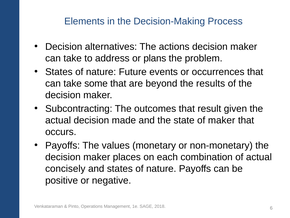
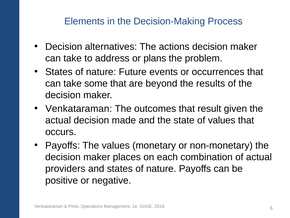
Subcontracting: Subcontracting -> Venkataraman (79, 108)
of maker: maker -> values (222, 120)
concisely: concisely -> providers (65, 168)
